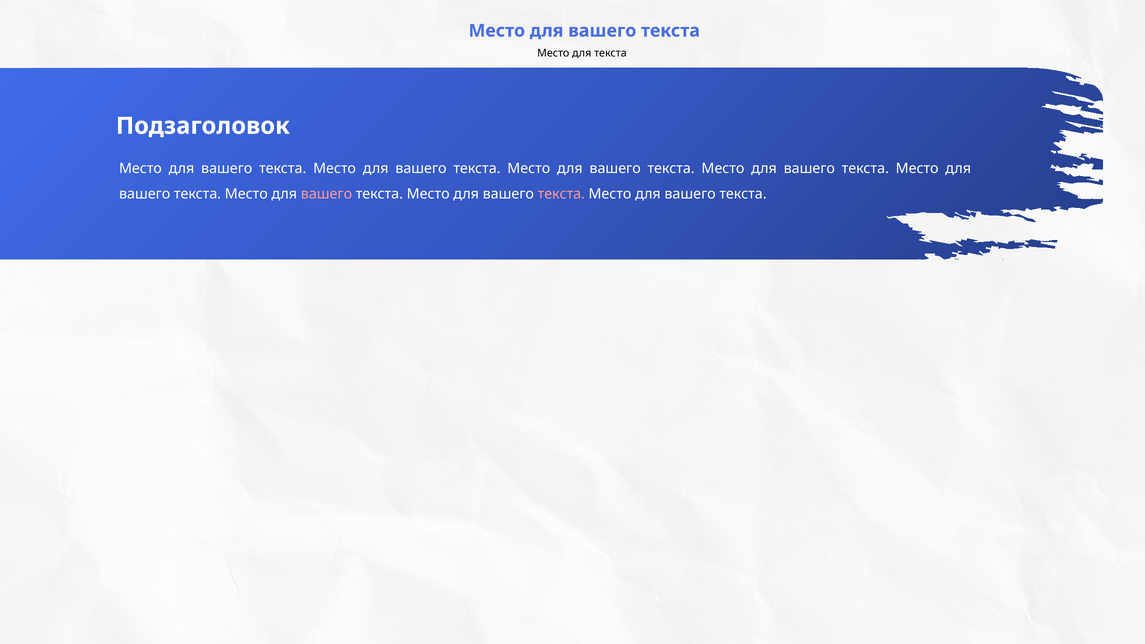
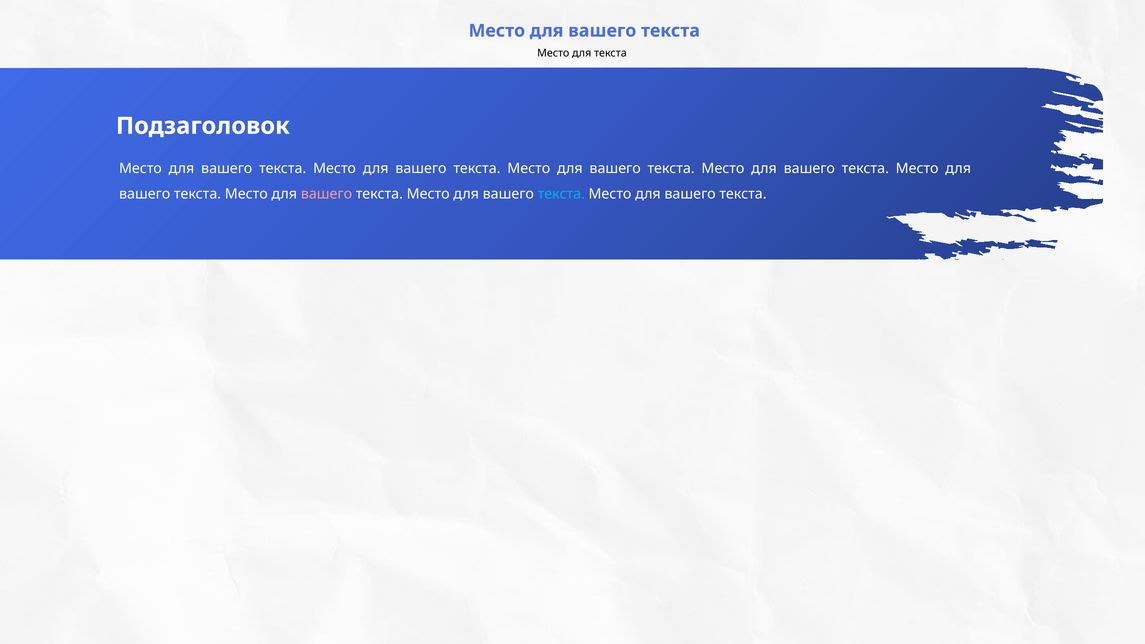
текста colour: pink -> light blue (561, 194)
